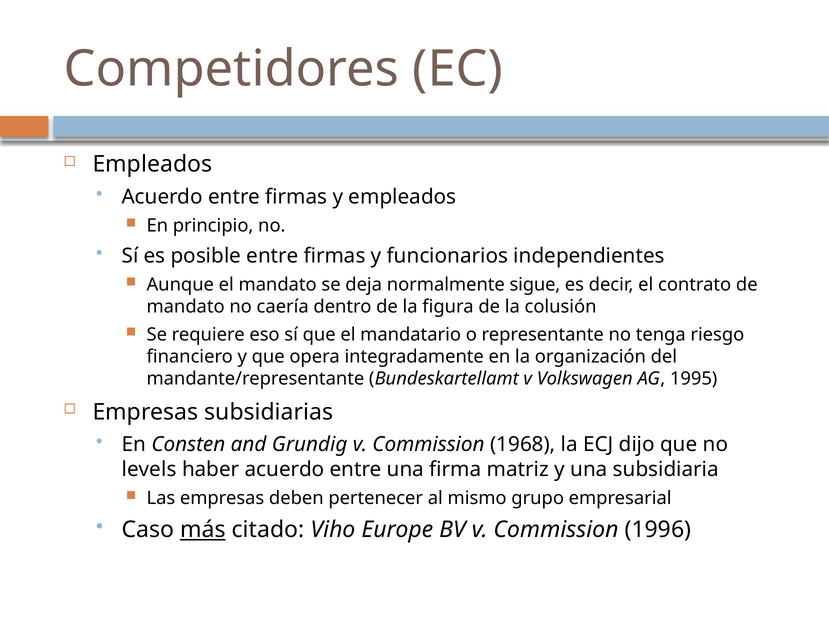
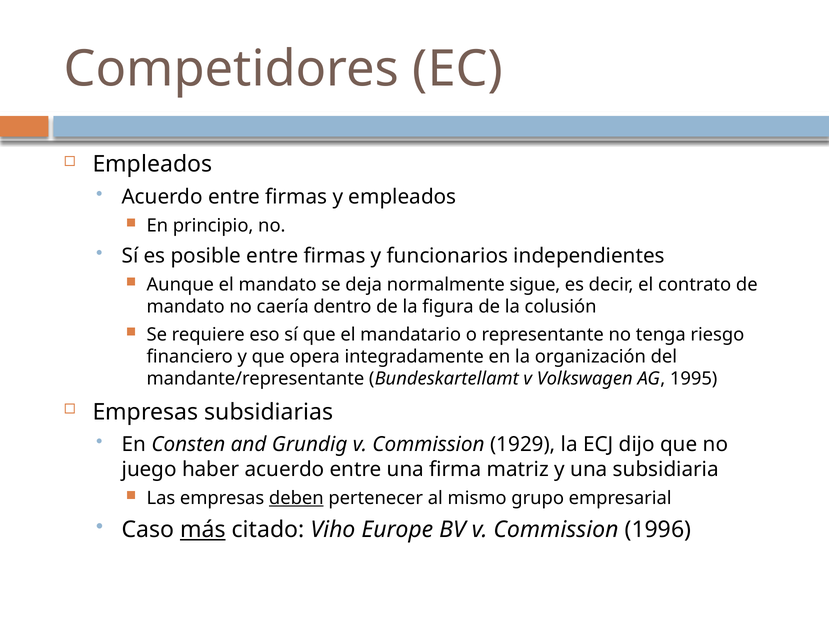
1968: 1968 -> 1929 (523, 445)
levels: levels -> juego (149, 470)
deben underline: none -> present (296, 499)
